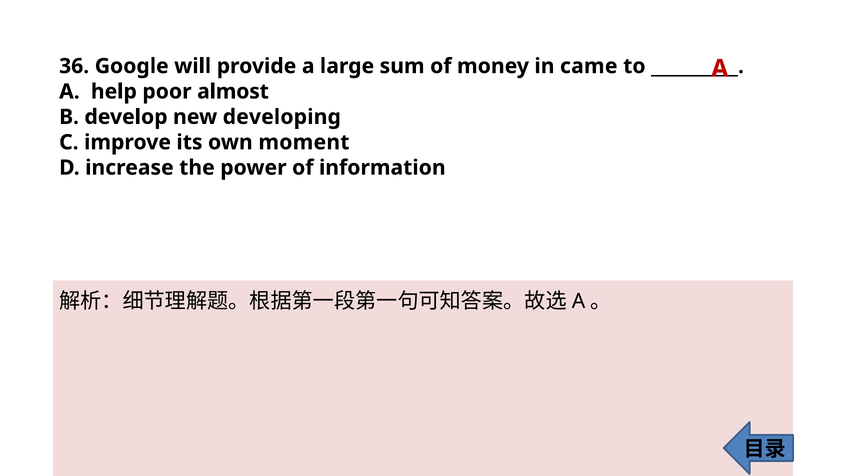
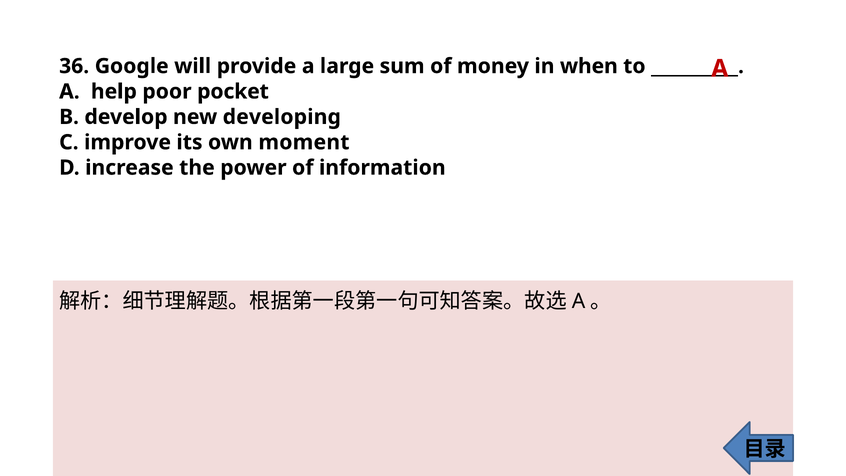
came: came -> when (589, 66)
almost: almost -> pocket (233, 92)
